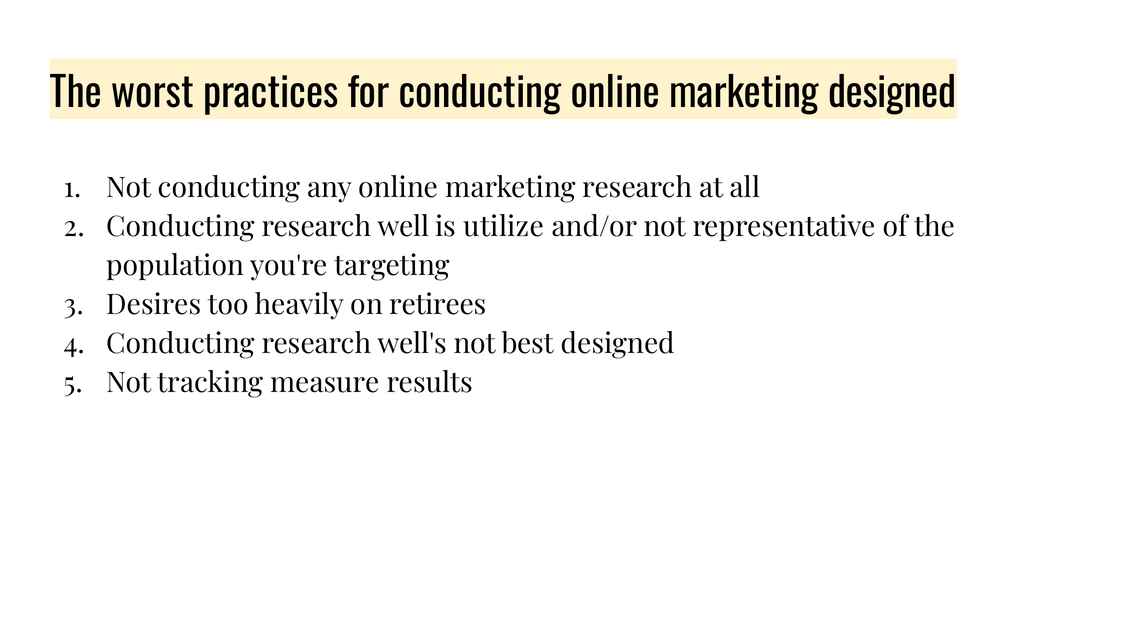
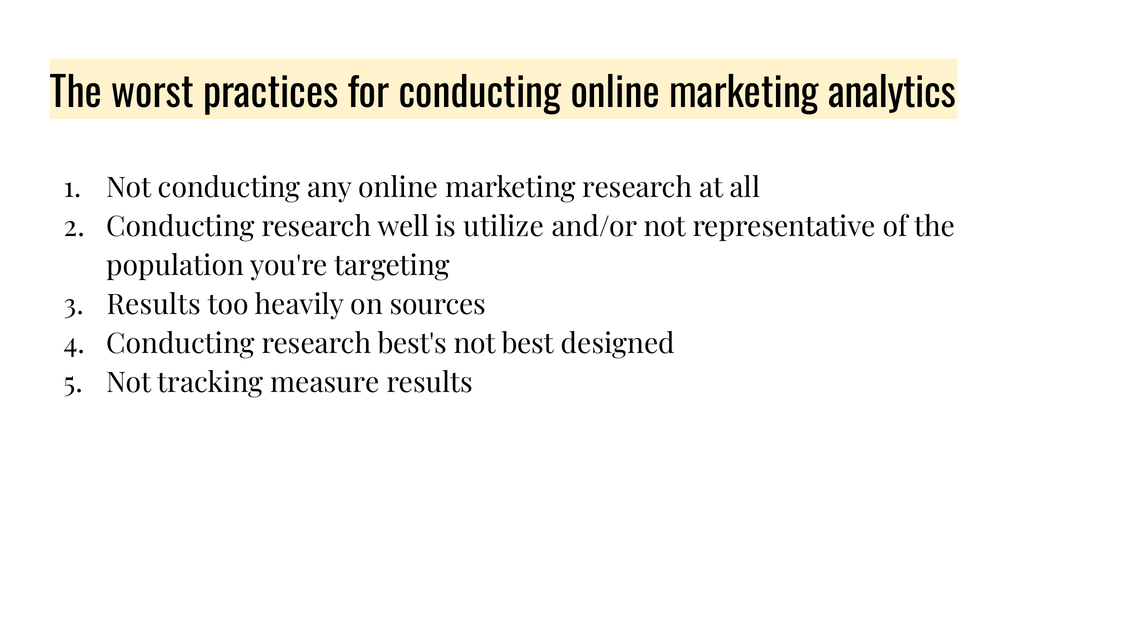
marketing designed: designed -> analytics (892, 94)
Desires: Desires -> Results (154, 305)
retirees: retirees -> sources (438, 305)
well's: well's -> best's (412, 344)
